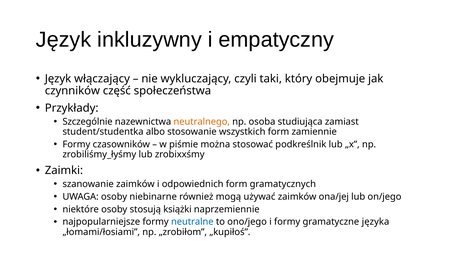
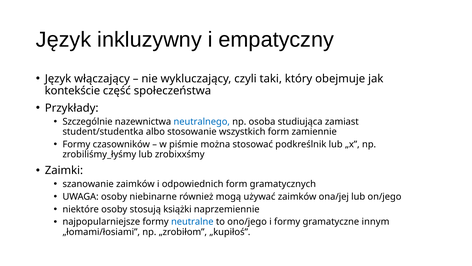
czynników: czynników -> kontekście (72, 91)
neutralnego colour: orange -> blue (202, 121)
języka: języka -> innym (376, 221)
